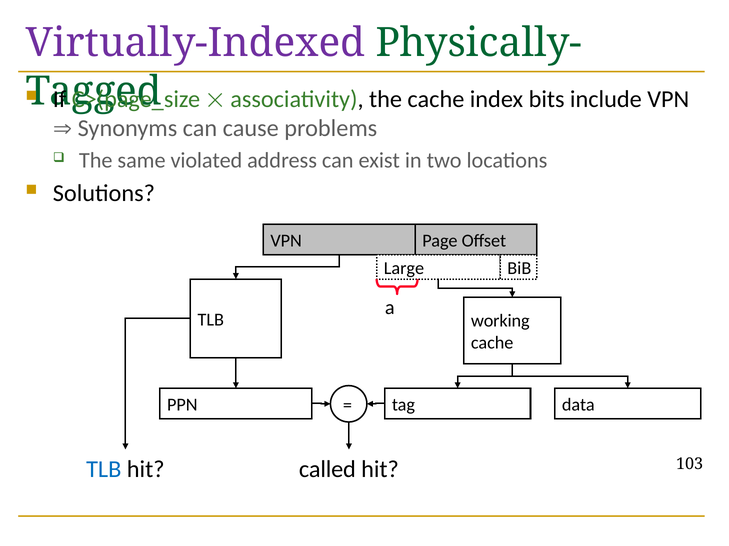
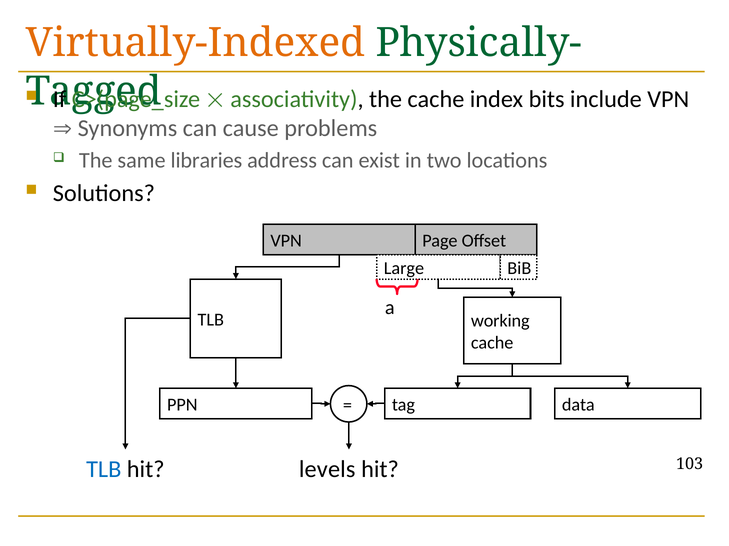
Virtually-Indexed colour: purple -> orange (195, 43)
violated: violated -> libraries (206, 161)
called: called -> levels (327, 470)
